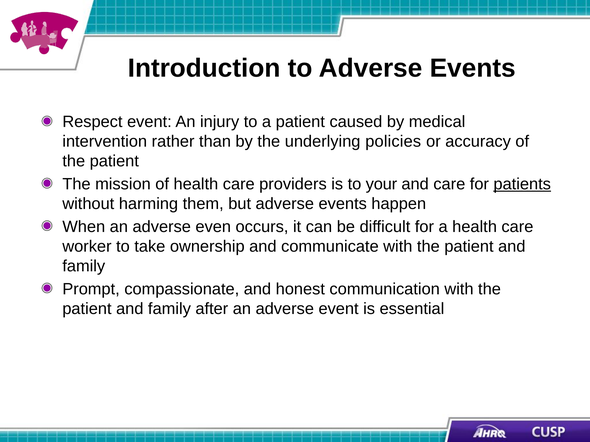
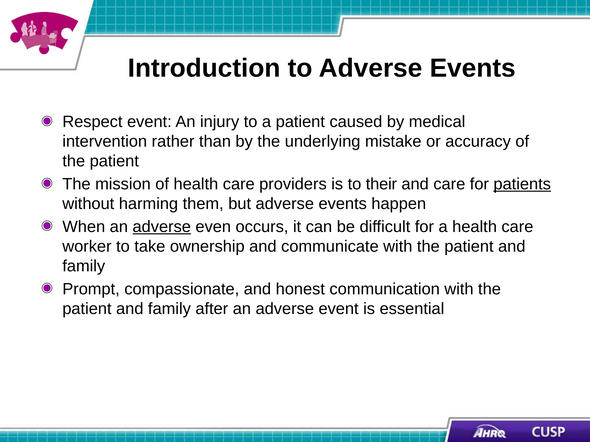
policies: policies -> mistake (393, 142)
your: your -> their (381, 184)
adverse underline: none -> present (162, 227)
